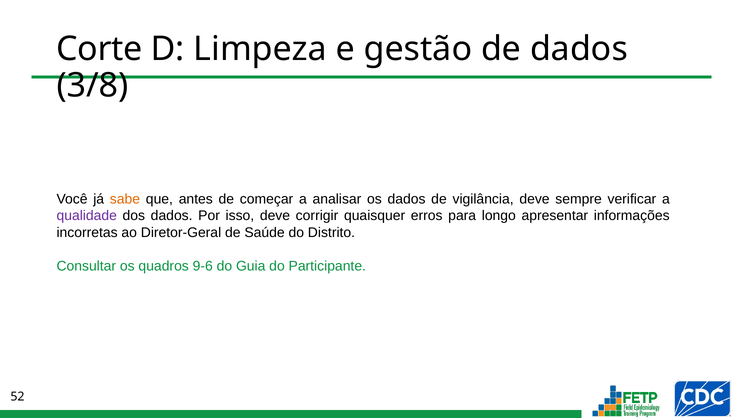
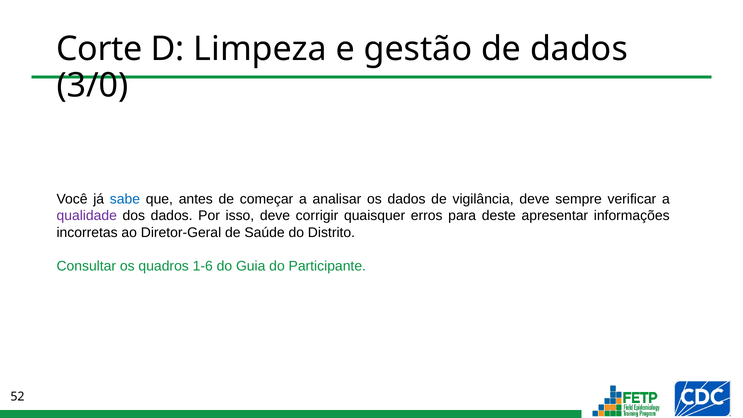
3/8: 3/8 -> 3/0 (93, 86)
sabe colour: orange -> blue (125, 199)
longo: longo -> deste (499, 216)
9-6: 9-6 -> 1-6 (203, 266)
